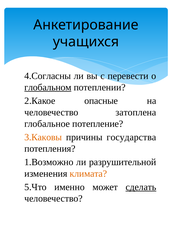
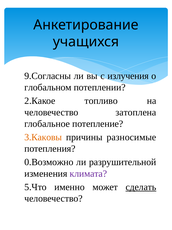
4.Согласны: 4.Согласны -> 9.Согласны (48, 76)
перевести: перевести -> излучения (128, 76)
глобальном underline: present -> none (48, 87)
опасные: опасные -> топливо (101, 100)
государства: государства -> разносимые (131, 137)
1.Возможно: 1.Возможно -> 0.Возможно (49, 162)
климата colour: orange -> purple (88, 173)
